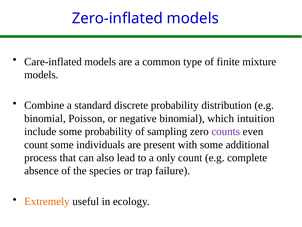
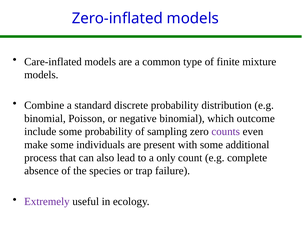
intuition: intuition -> outcome (256, 118)
count: count -> make (36, 144)
Extremely colour: orange -> purple (47, 201)
